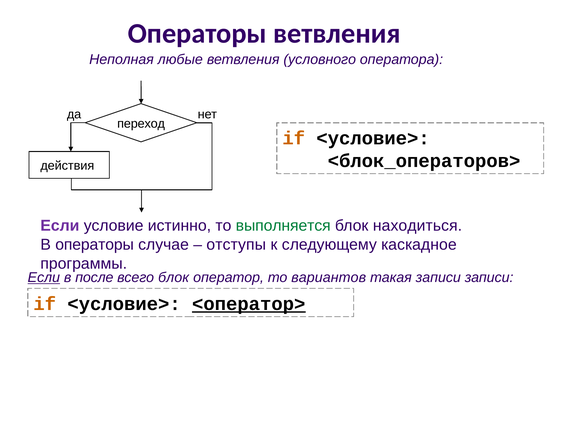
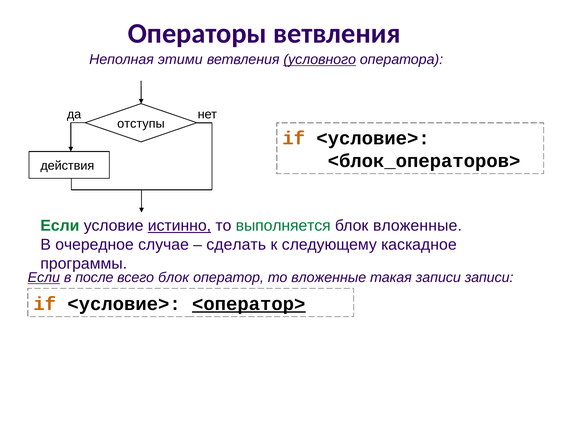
любые: любые -> этими (180, 60)
условного underline: none -> present (320, 60)
переход: переход -> отступы (141, 124)
Если colour: purple -> green (60, 226)
истинно underline: none -> present (179, 226)
блок находиться: находиться -> вложенные (417, 226)
В операторы: операторы -> очередное (94, 245)
отступы: отступы -> сделать (236, 245)
то вариантов: вариантов -> вложенные (329, 278)
